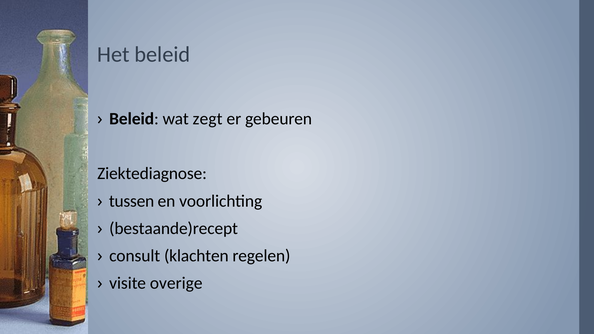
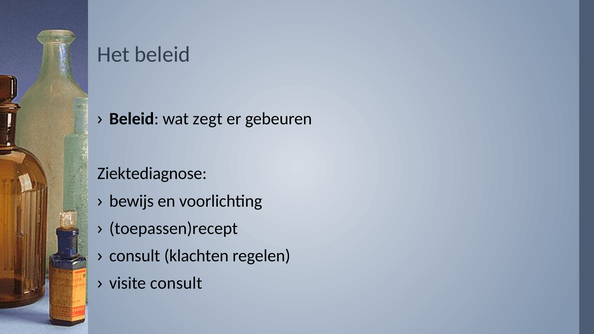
tussen: tussen -> bewijs (132, 201)
bestaande)recept: bestaande)recept -> toepassen)recept (174, 228)
visite overige: overige -> consult (176, 283)
